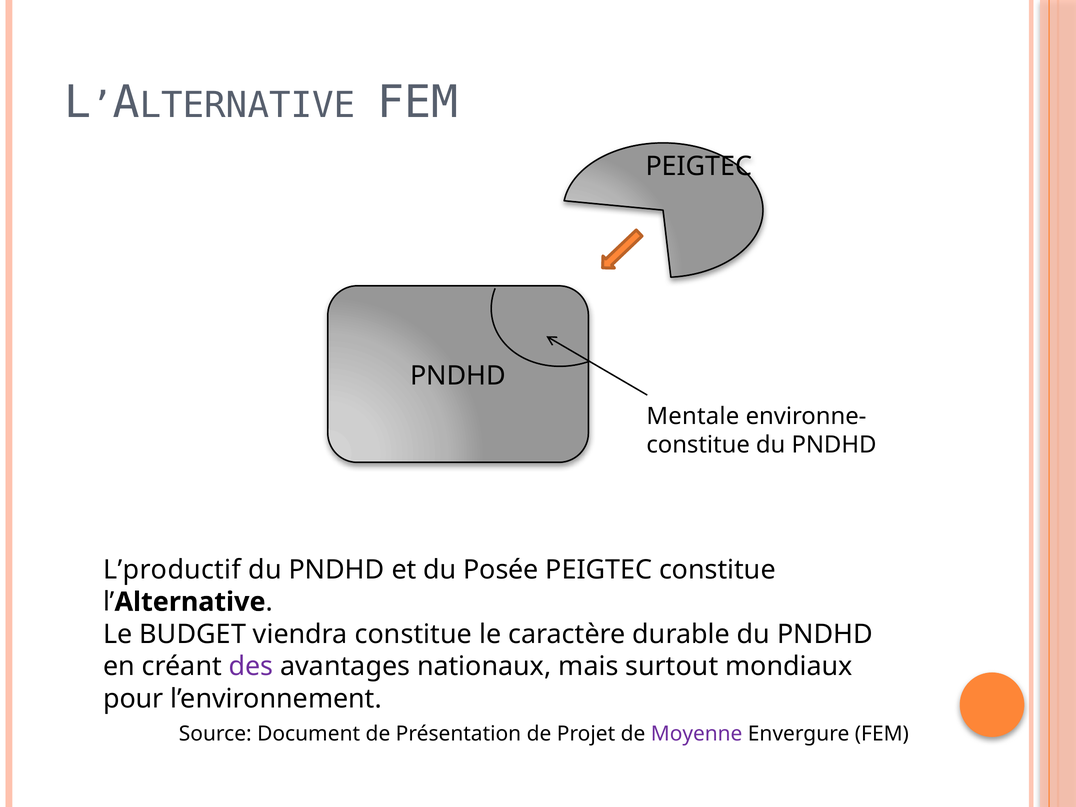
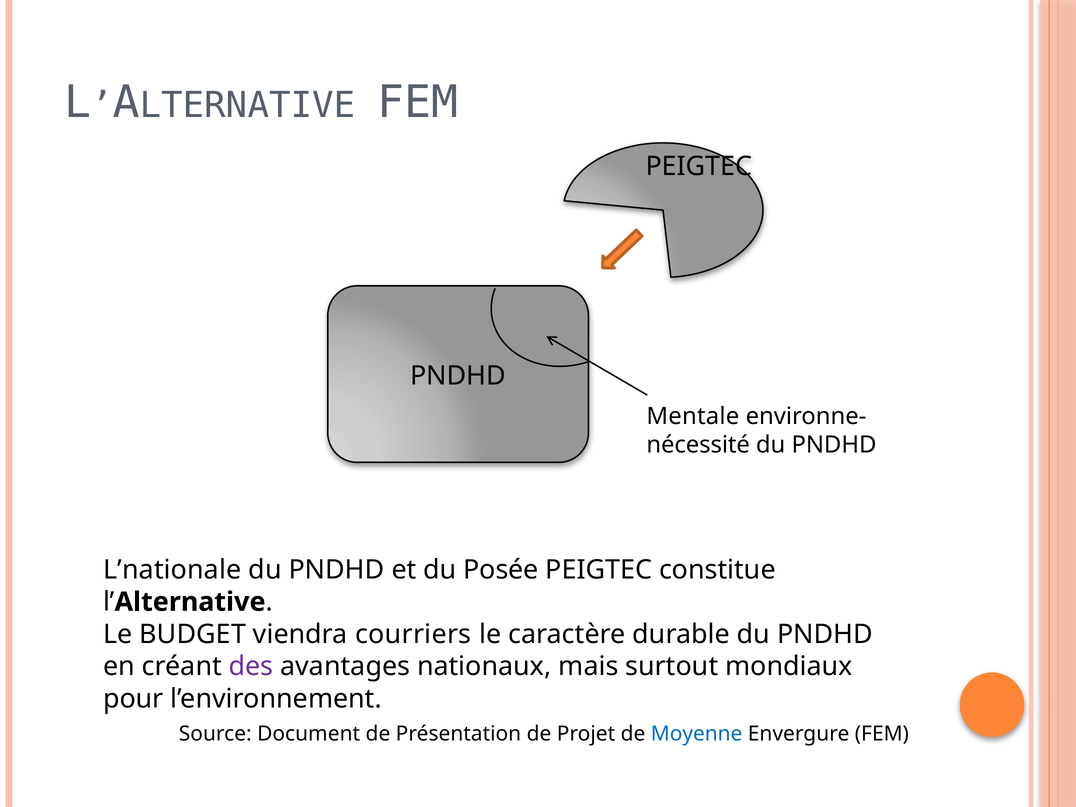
constitue: constitue -> nécessité (698, 445)
L’productif: L’productif -> L’nationale (172, 570)
viendra constitue: constitue -> courriers (413, 634)
Moyenne colour: purple -> blue (697, 734)
